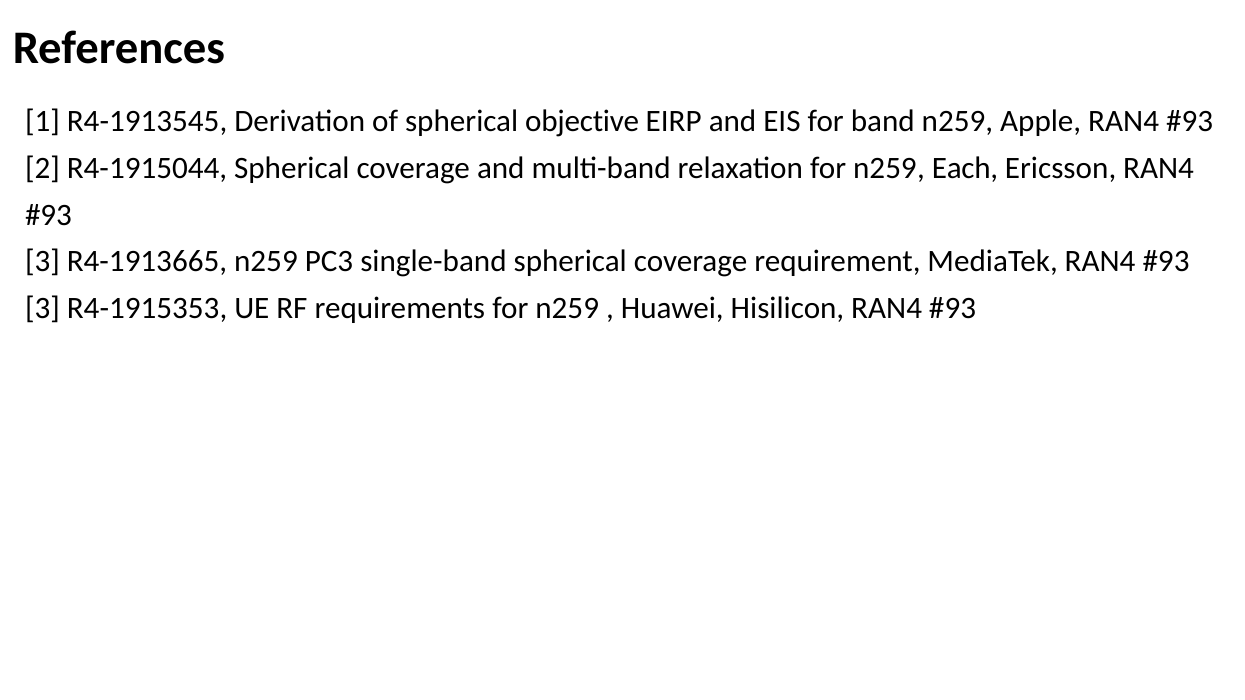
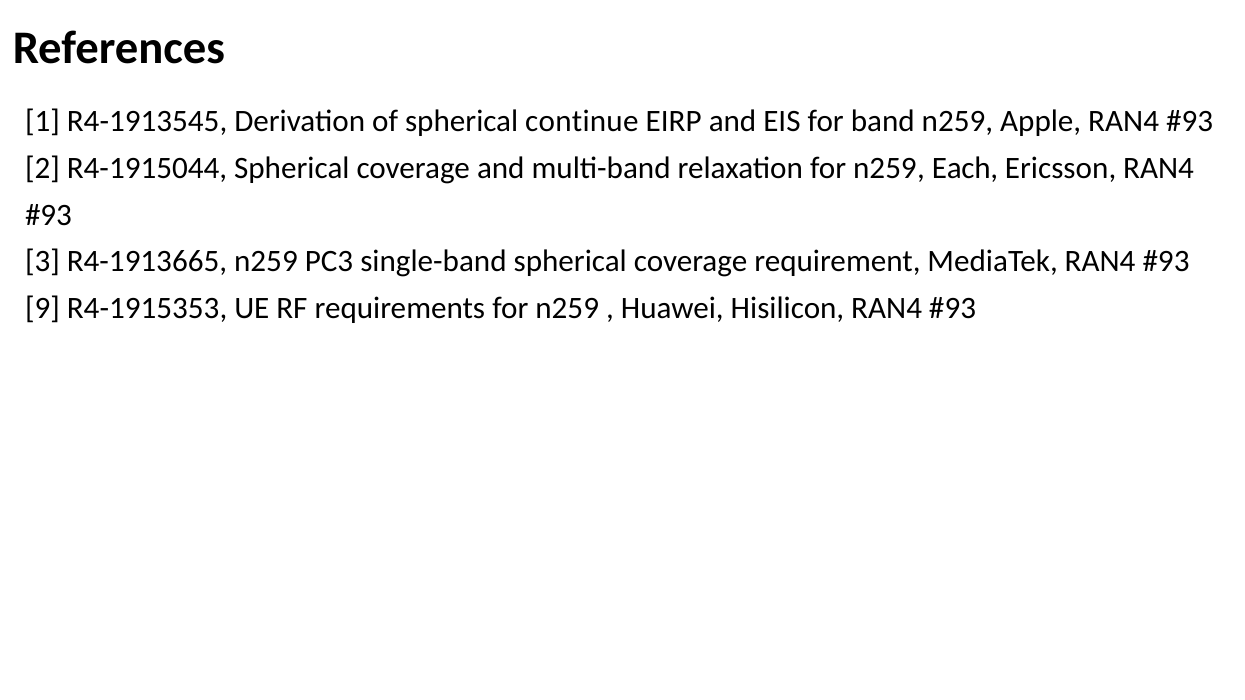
objective: objective -> continue (582, 122)
3: 3 -> 9 (42, 308)
